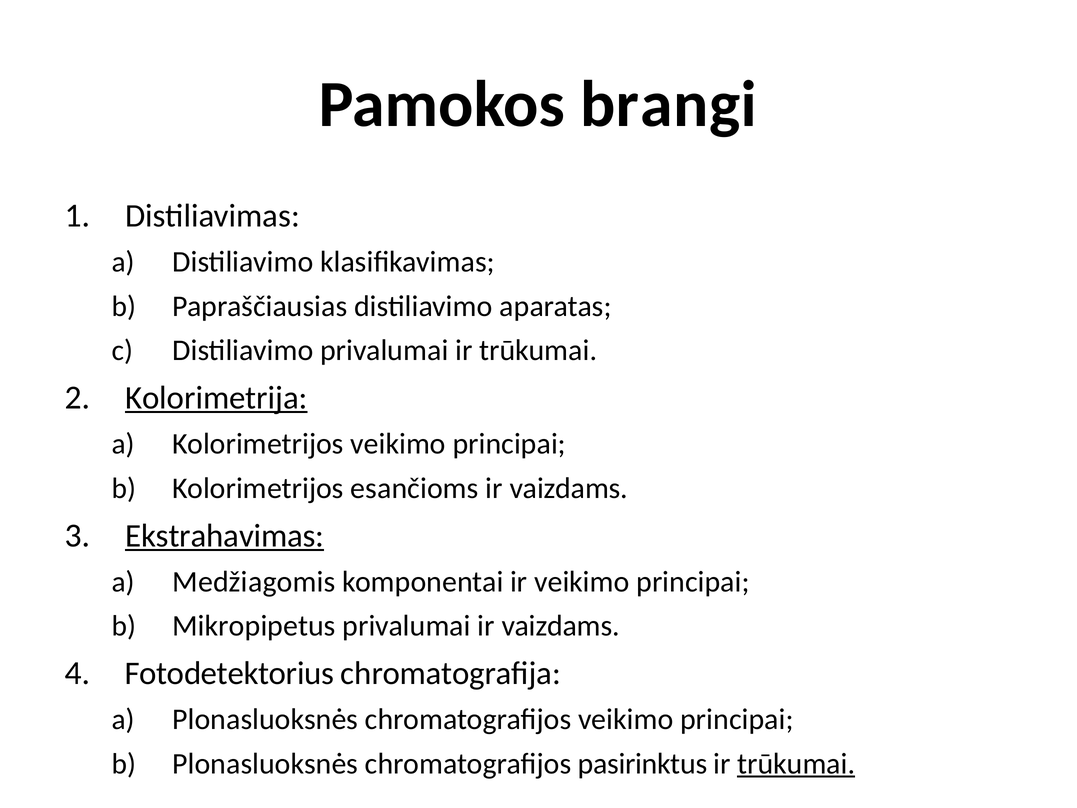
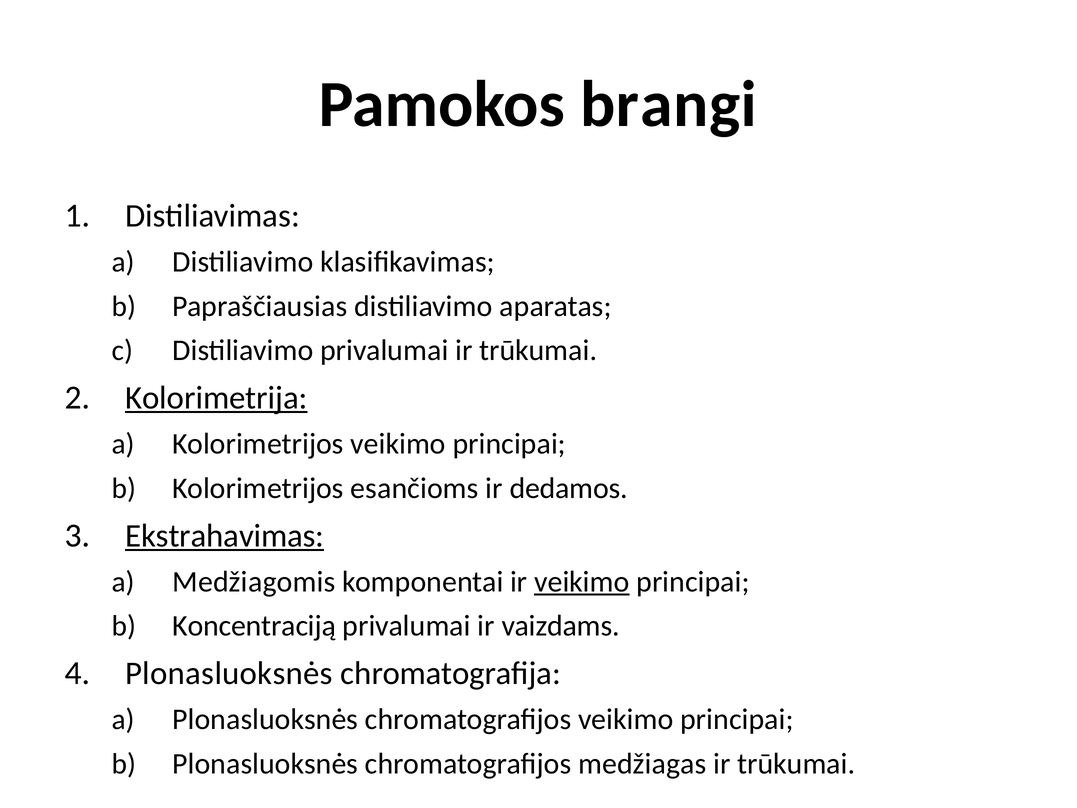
vaizdams: vaizdams -> dedamos (569, 488)
veikimo underline: none -> present (582, 581)
Mikropipetus: Mikropipetus -> Koncentraciją (254, 626)
Fotodetektorius: Fotodetektorius -> Plonasluoksnės (229, 673)
pasirinktus: pasirinktus -> medžiagas (642, 763)
trūkumai underline: present -> none (796, 763)
